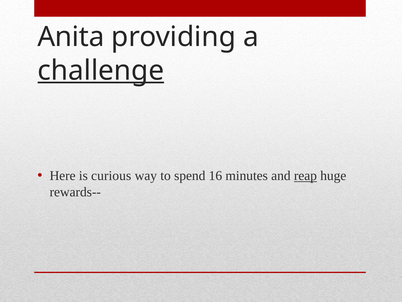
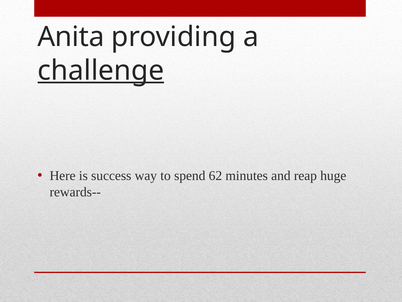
curious: curious -> success (111, 176)
16: 16 -> 62 (215, 176)
reap underline: present -> none (305, 176)
